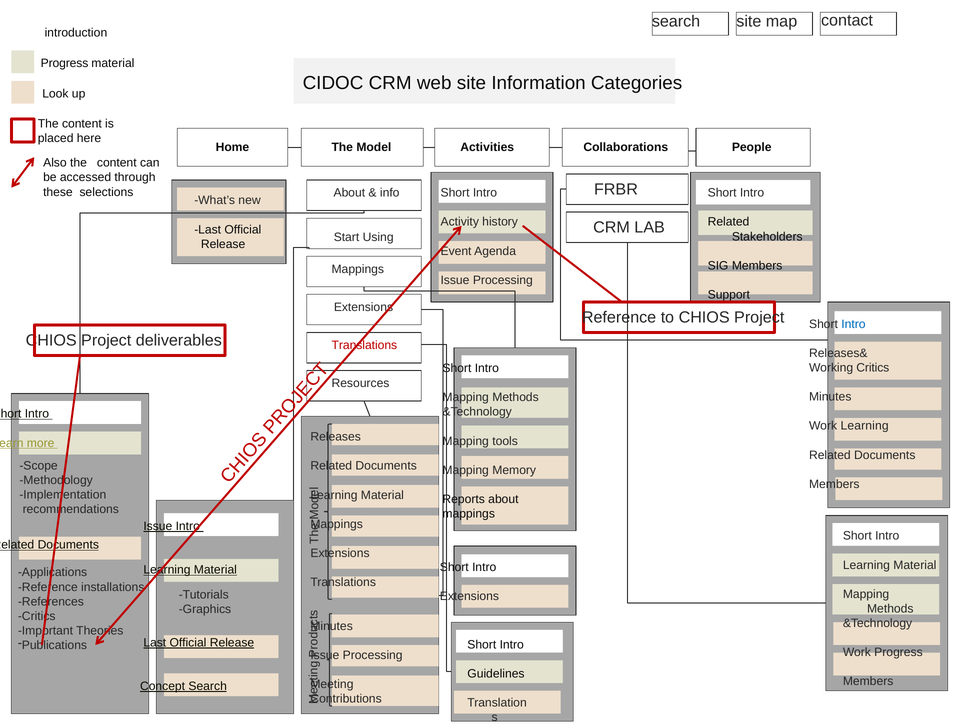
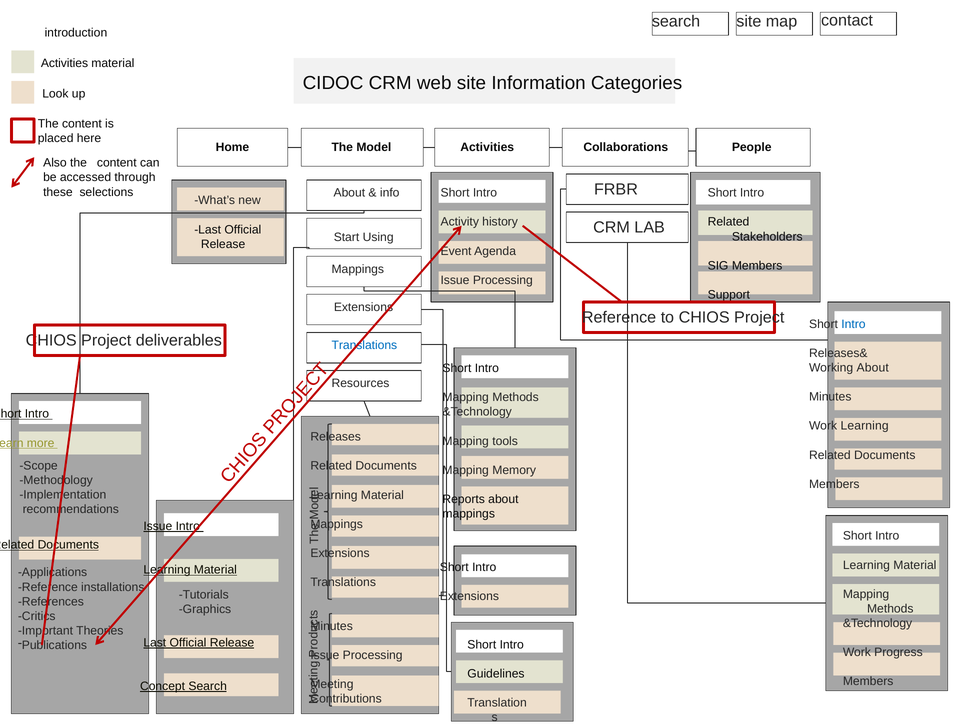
Progress: Progress -> Activities (64, 63)
Translations colour: red -> blue (364, 346)
Working Critics: Critics -> About (873, 368)
